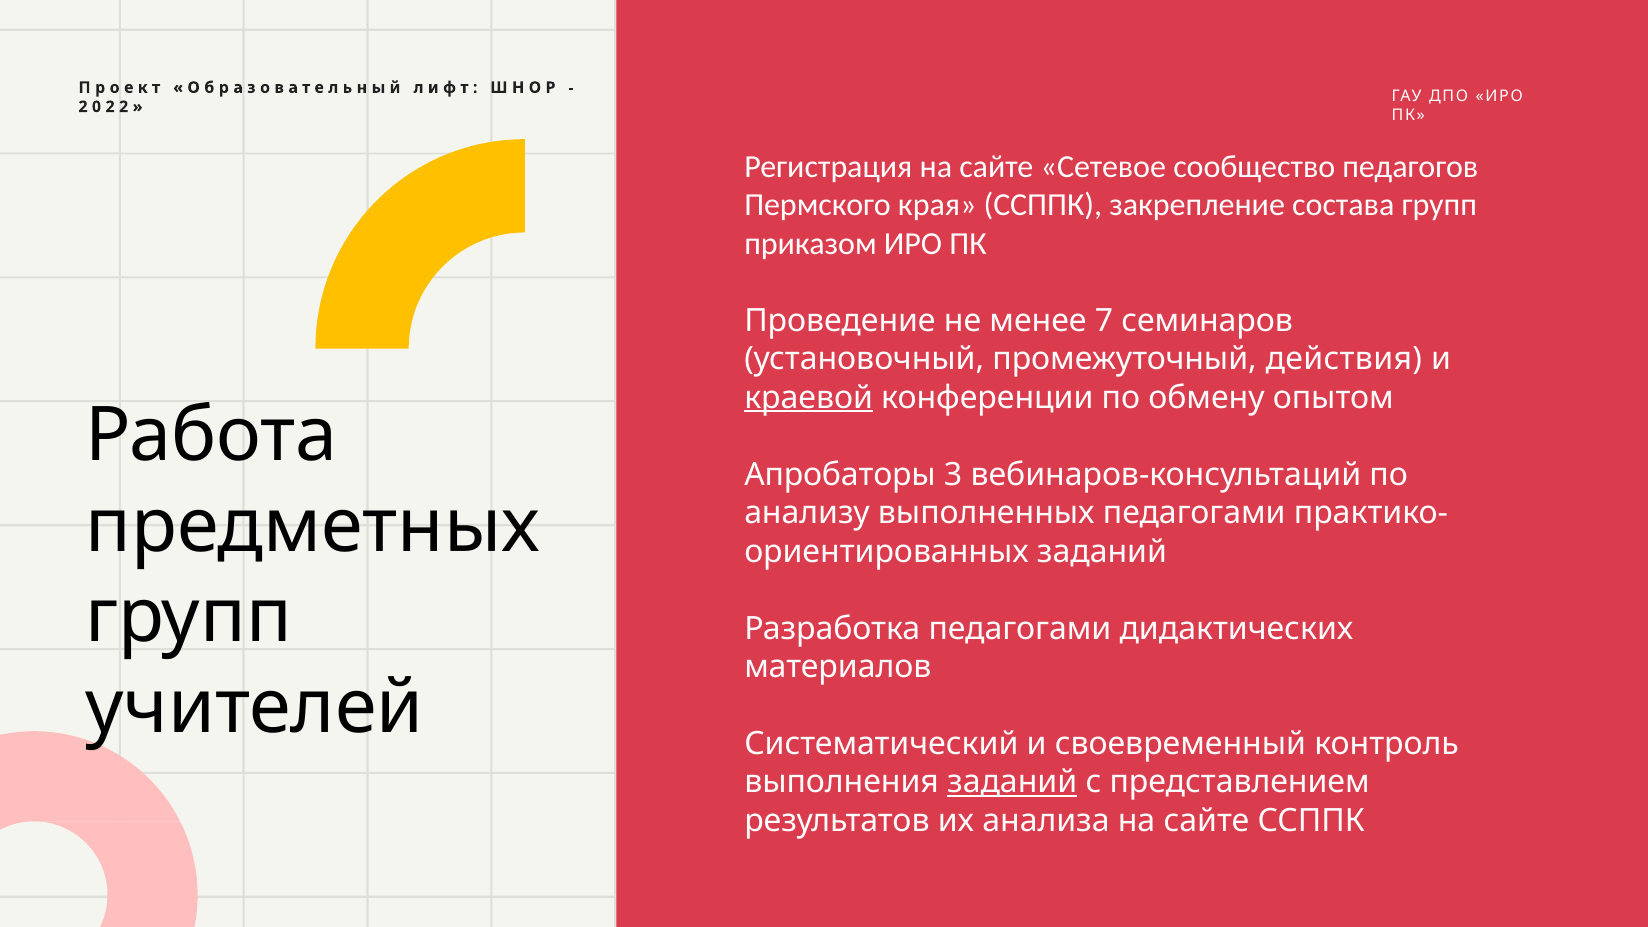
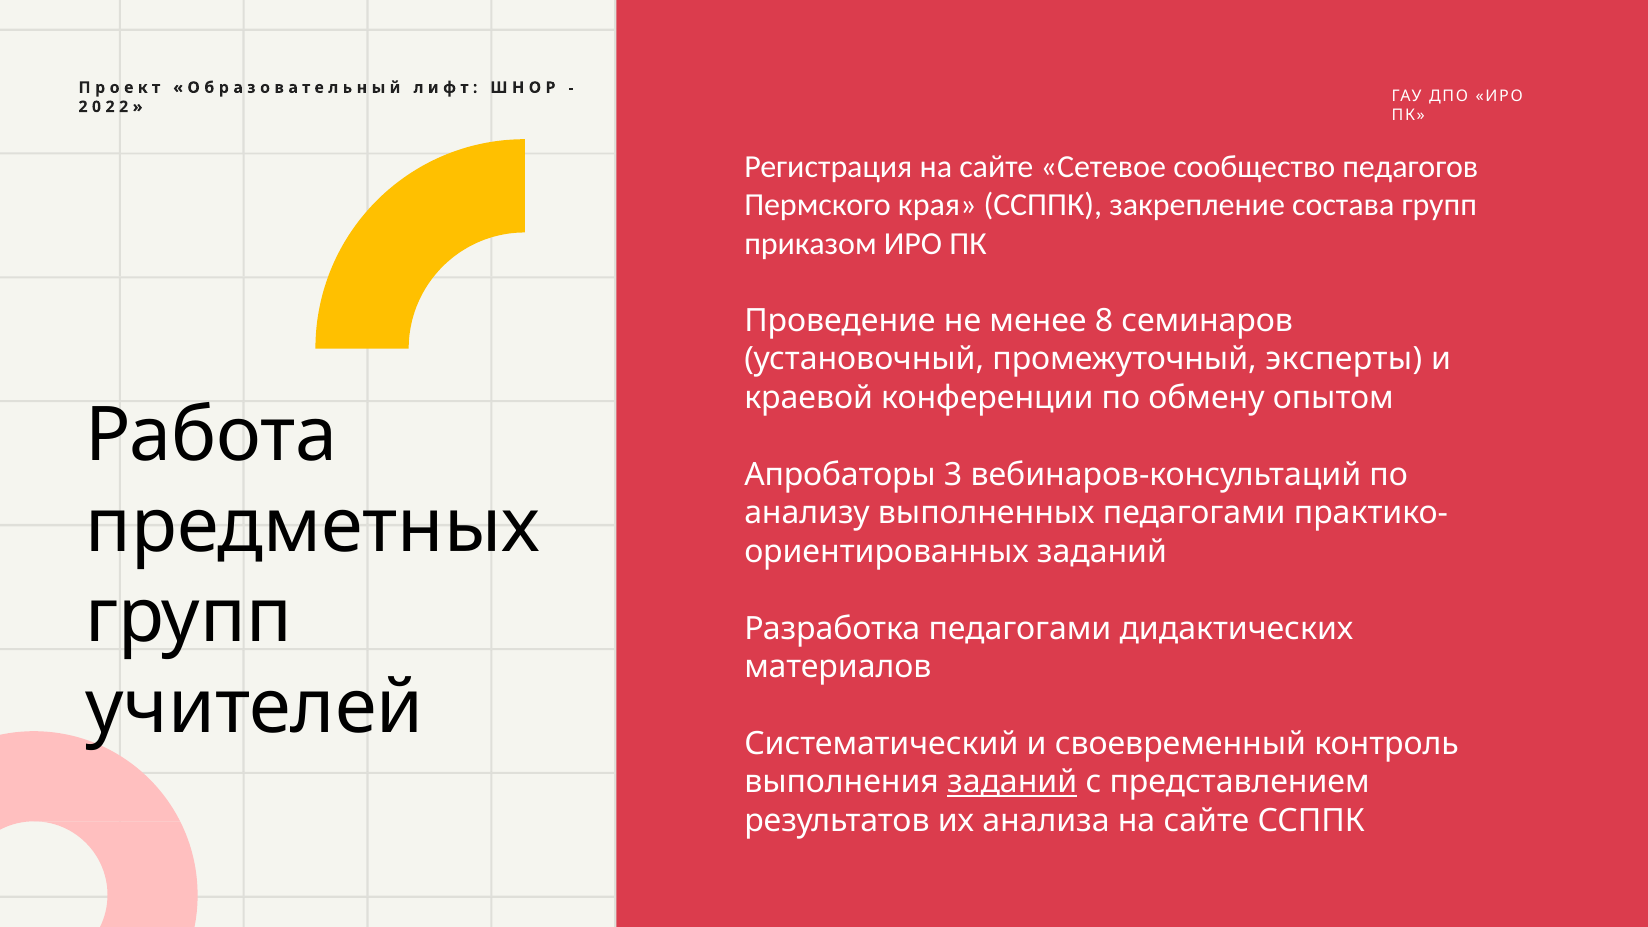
7: 7 -> 8 (1104, 321)
действия: действия -> эксперты (1344, 359)
краевой underline: present -> none (809, 398)
